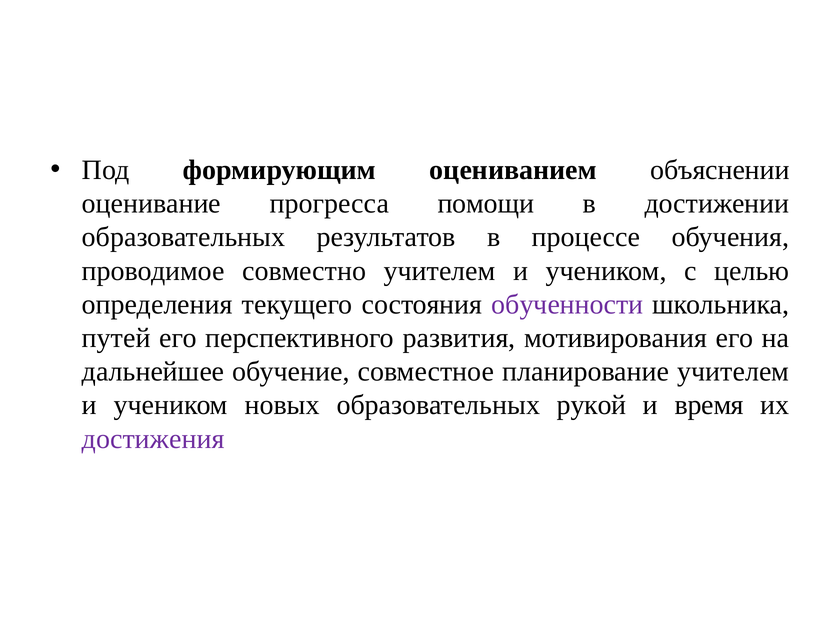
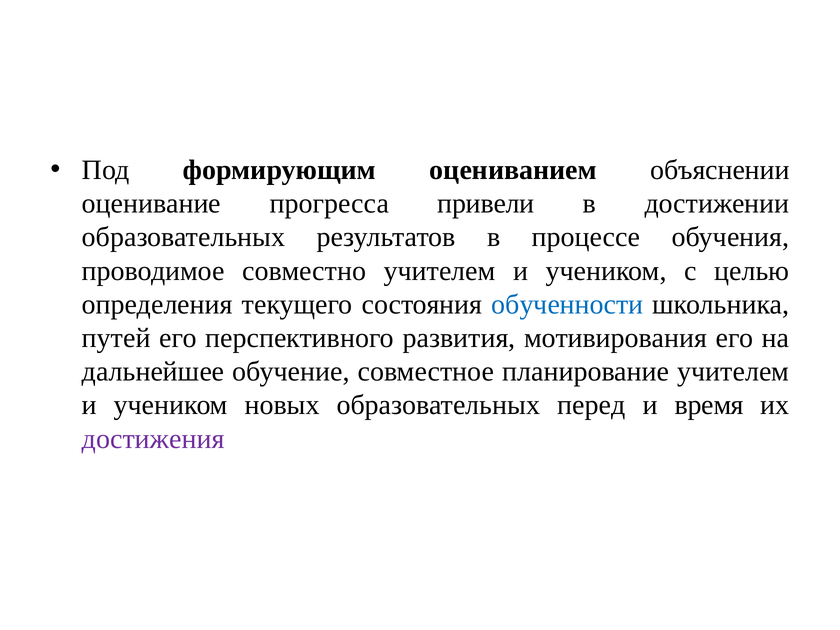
помощи: помощи -> привели (486, 204)
обученности colour: purple -> blue (567, 304)
рукой: рукой -> перед (591, 405)
